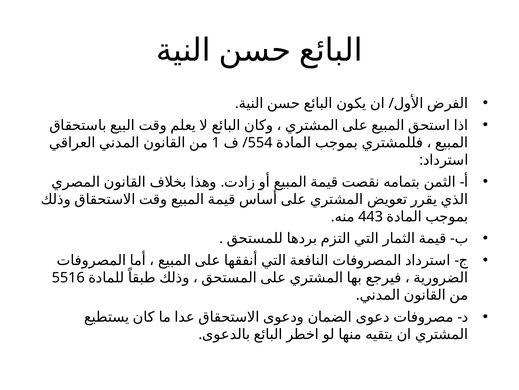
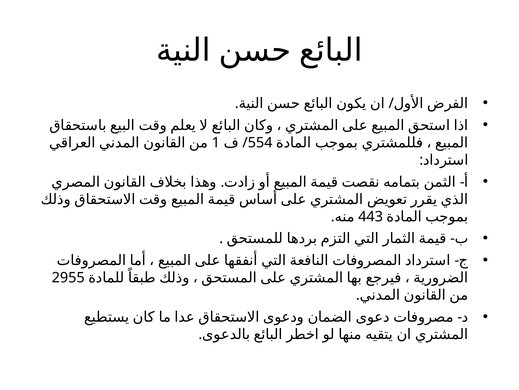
5516: 5516 -> 2955 (68, 277)
